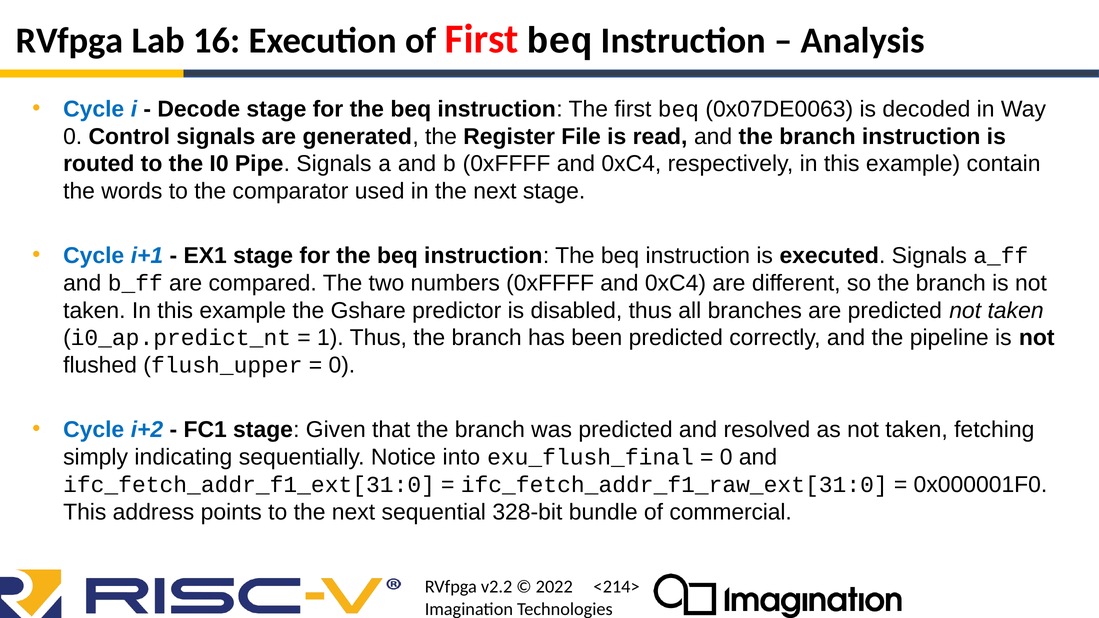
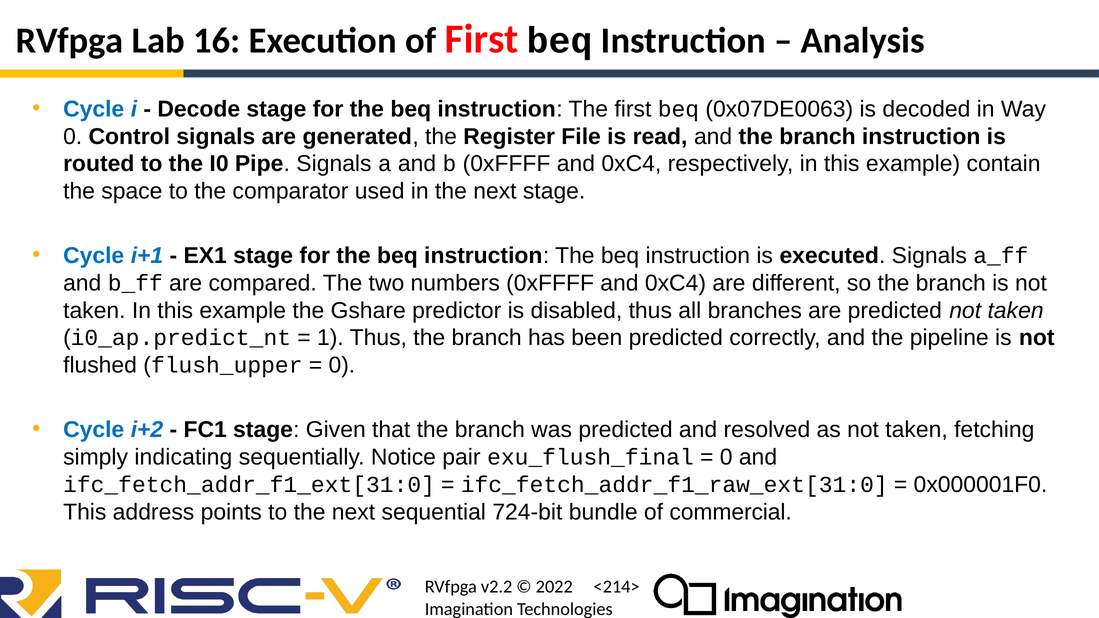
words: words -> space (132, 191)
into: into -> pair (461, 457)
328-bit: 328-bit -> 724-bit (527, 512)
